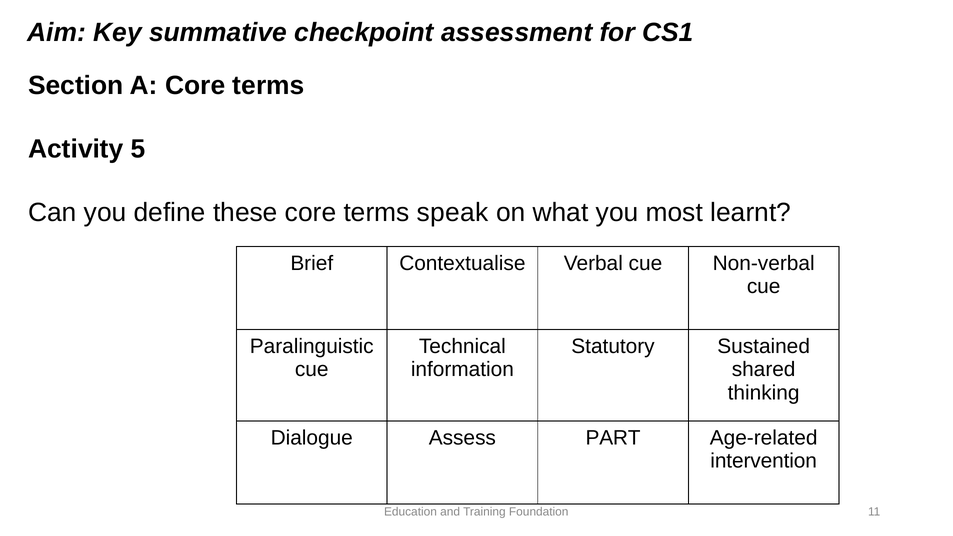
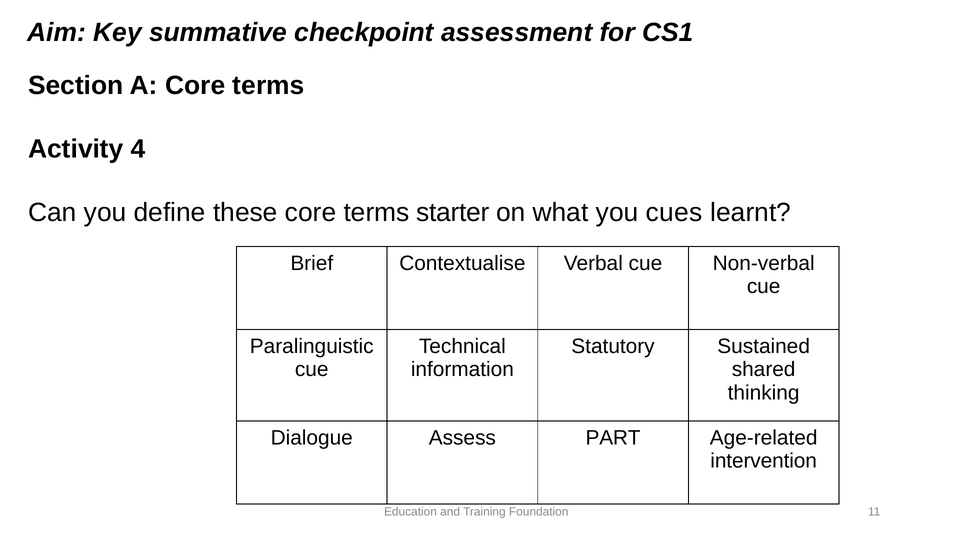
5: 5 -> 4 (138, 149)
speak: speak -> starter (453, 212)
most: most -> cues (674, 212)
